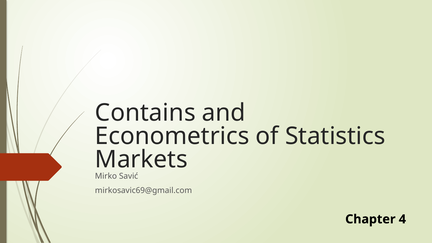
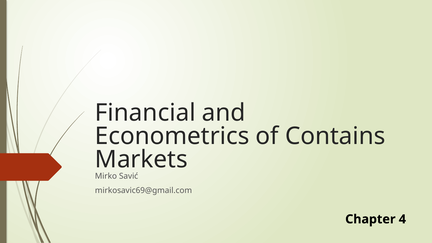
Contains: Contains -> Financial (145, 113)
Statistics: Statistics -> Contains (335, 136)
